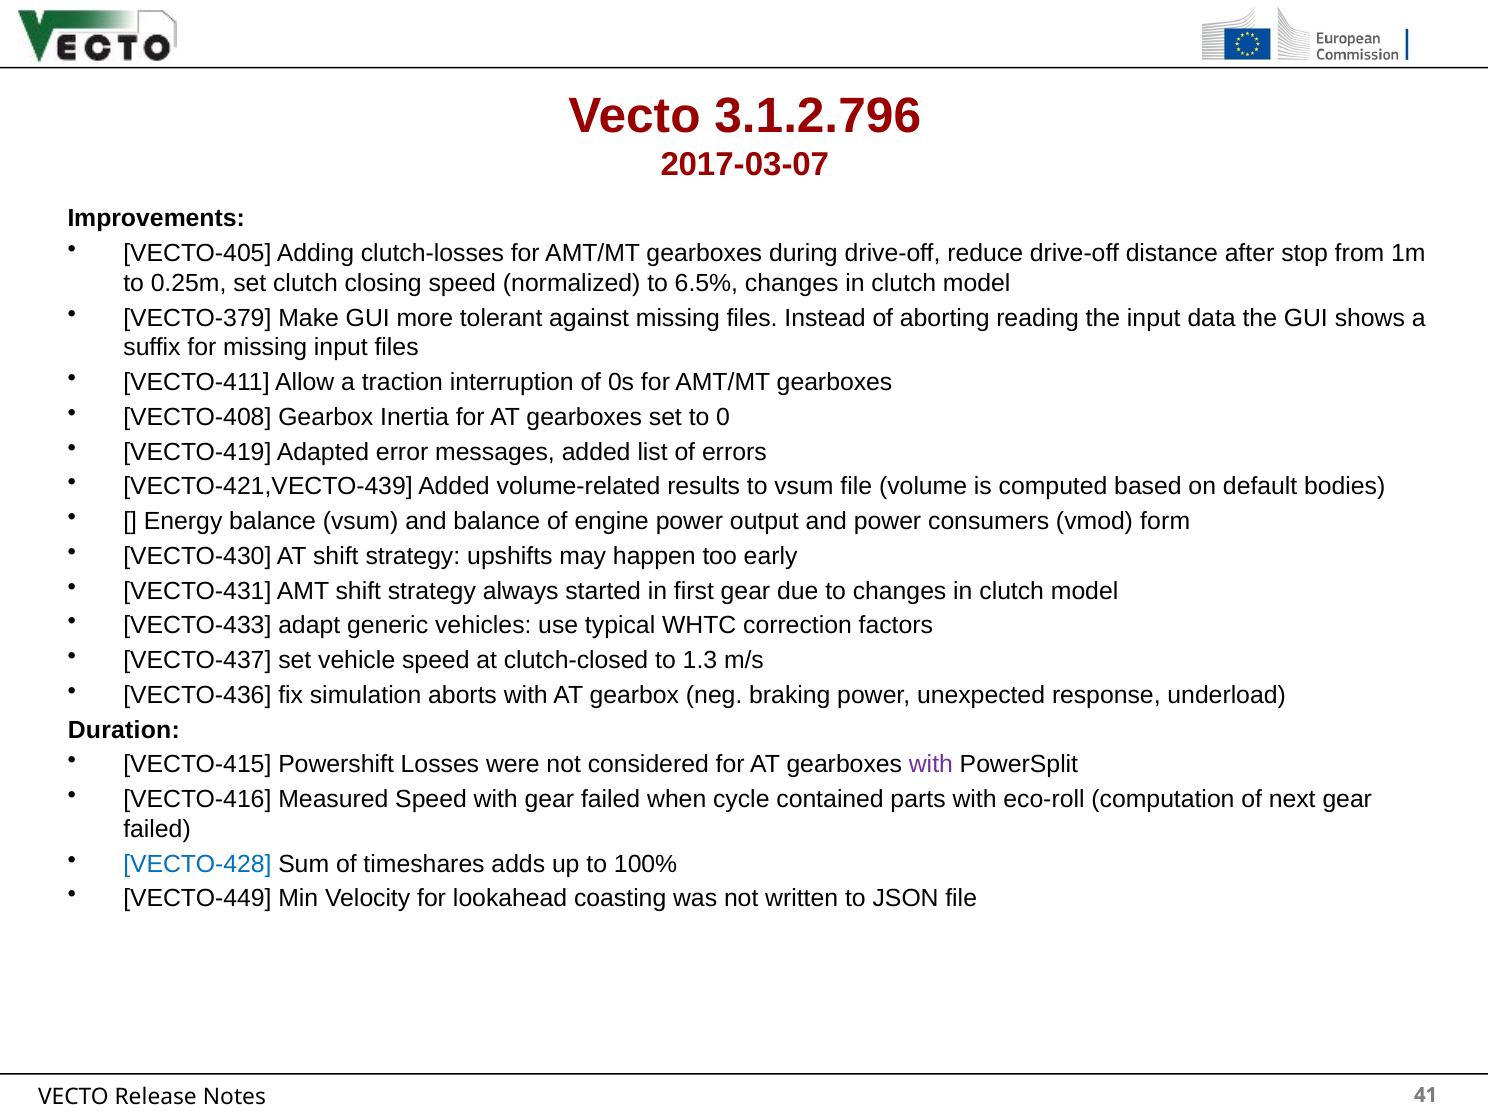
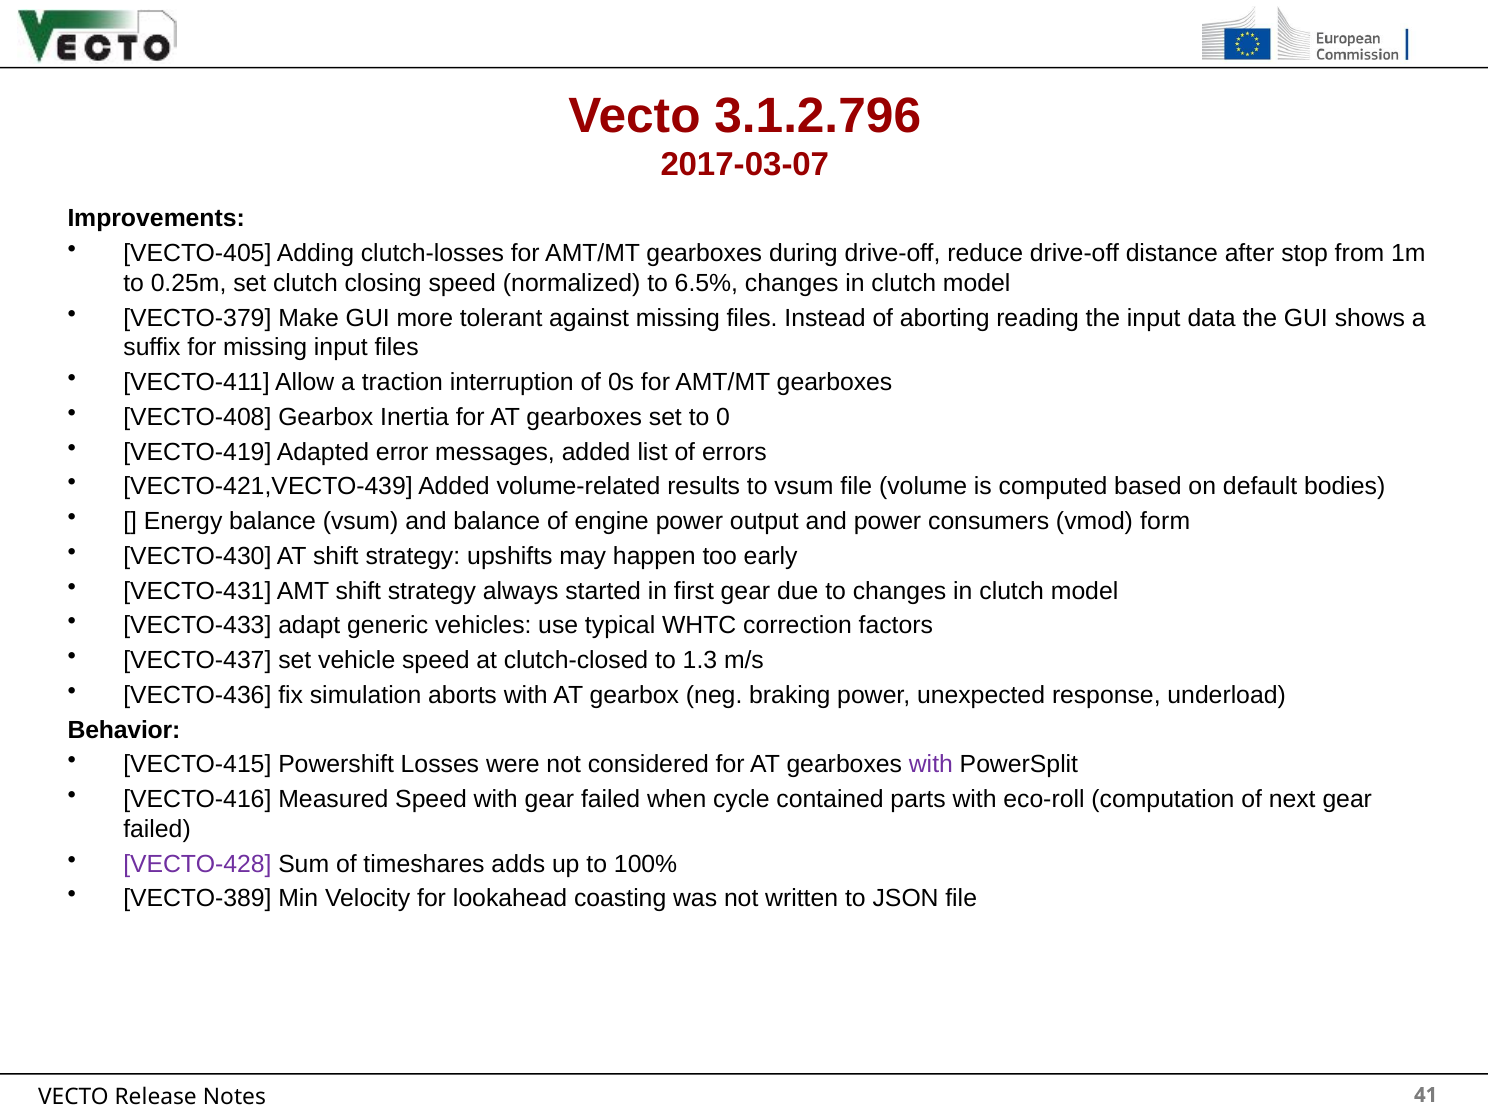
Duration: Duration -> Behavior (124, 730)
VECTO-428 colour: blue -> purple (197, 864)
VECTO-449: VECTO-449 -> VECTO-389 (197, 899)
